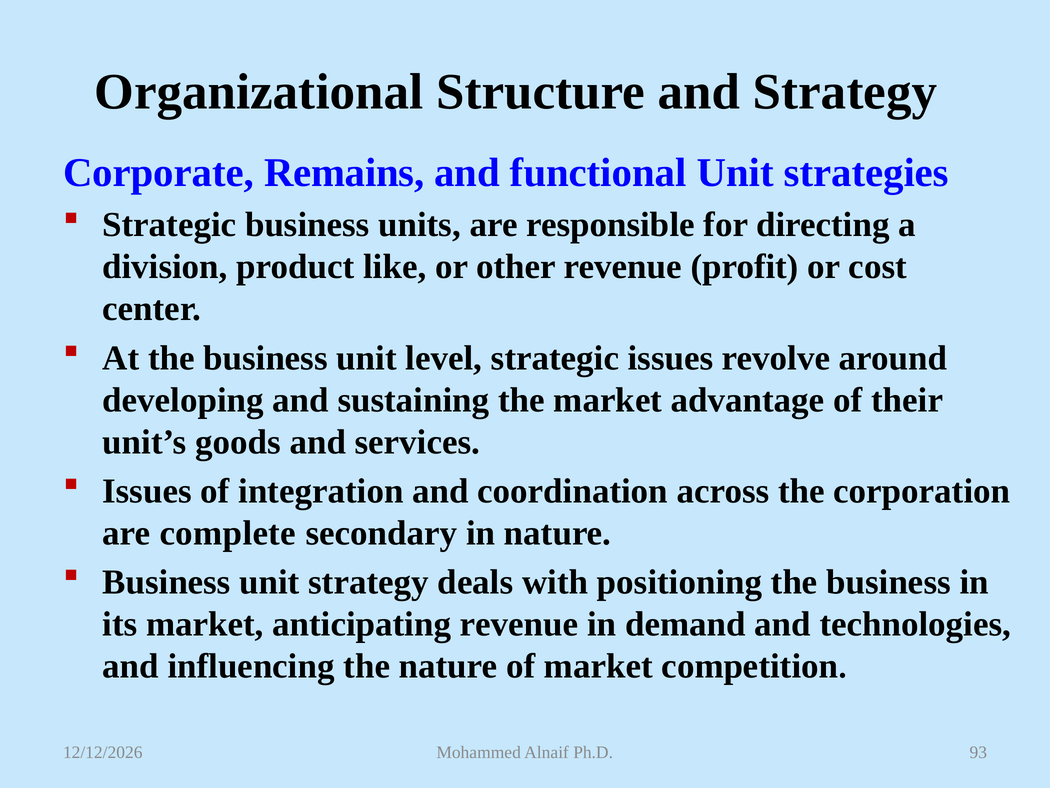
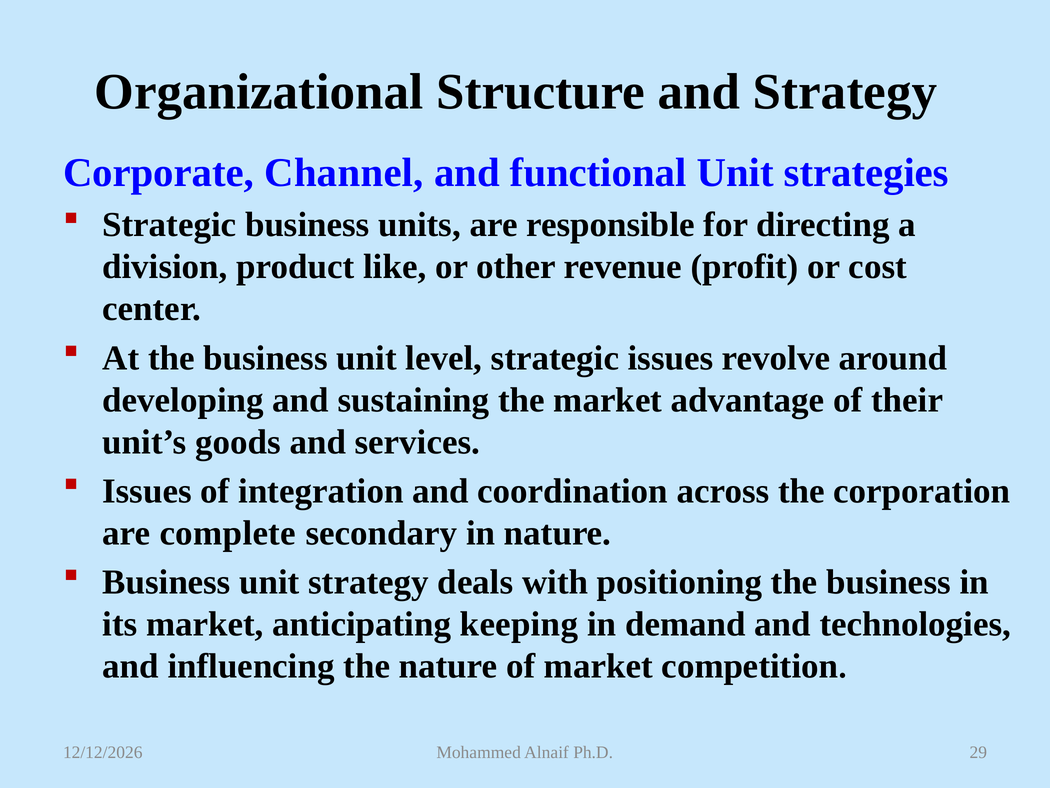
Remains: Remains -> Channel (344, 173)
anticipating revenue: revenue -> keeping (519, 624)
93: 93 -> 29 (978, 752)
